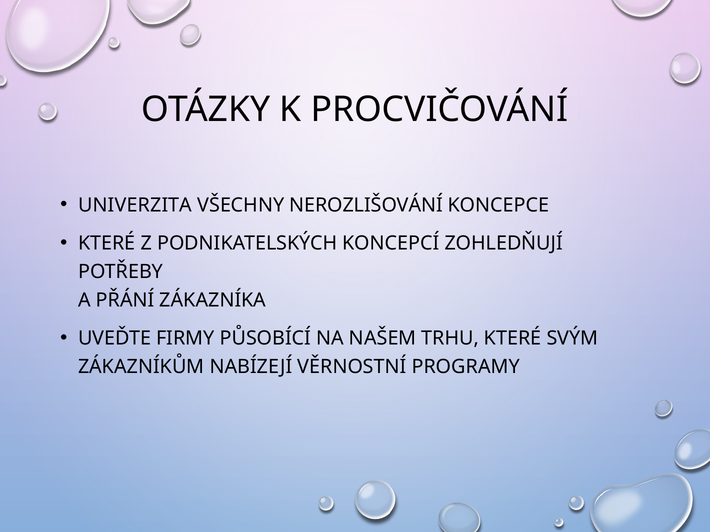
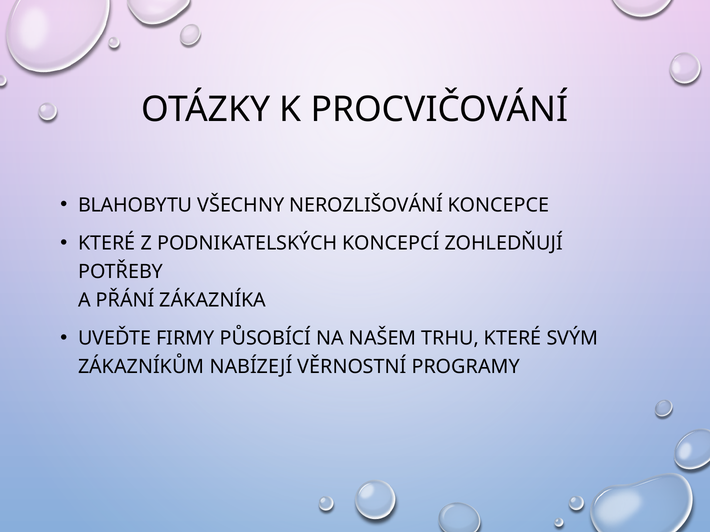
UNIVERZITA: UNIVERZITA -> BLAHOBYTU (135, 205)
